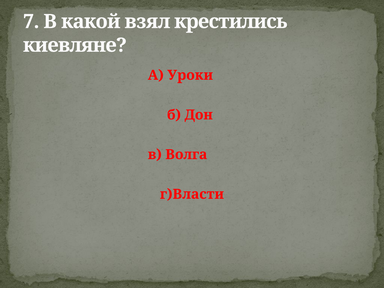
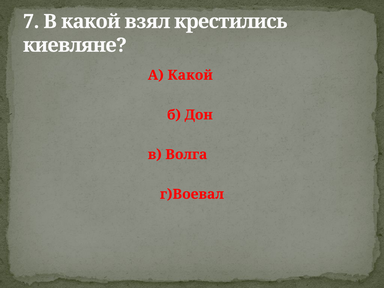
А Уроки: Уроки -> Какой (190, 75)
г)Власти: г)Власти -> г)Воевал (192, 194)
